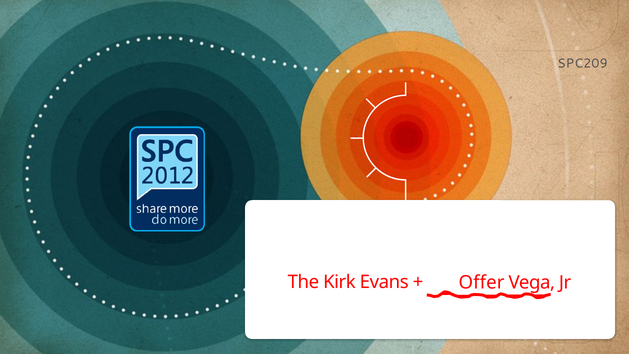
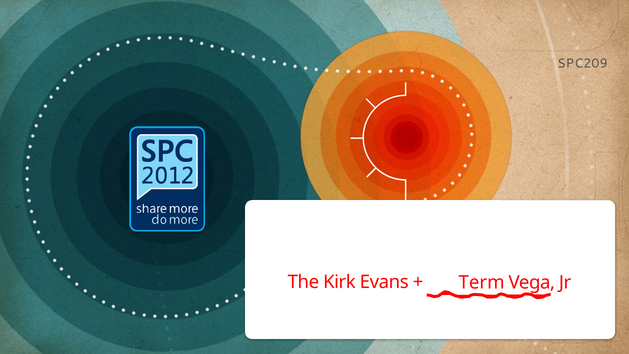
Offer: Offer -> Term (482, 282)
